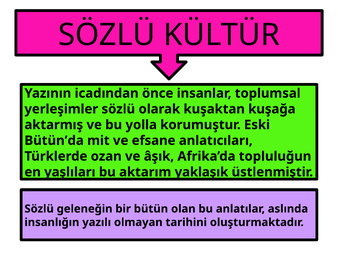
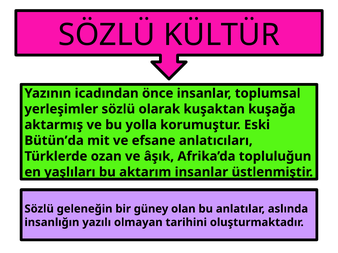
aktarım yaklaşık: yaklaşık -> insanlar (201, 172)
bütün: bütün -> güney (151, 209)
